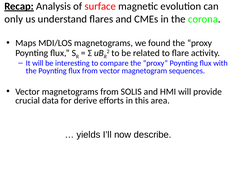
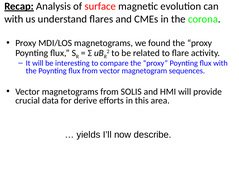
only: only -> with (14, 19)
Maps: Maps -> Proxy (26, 43)
